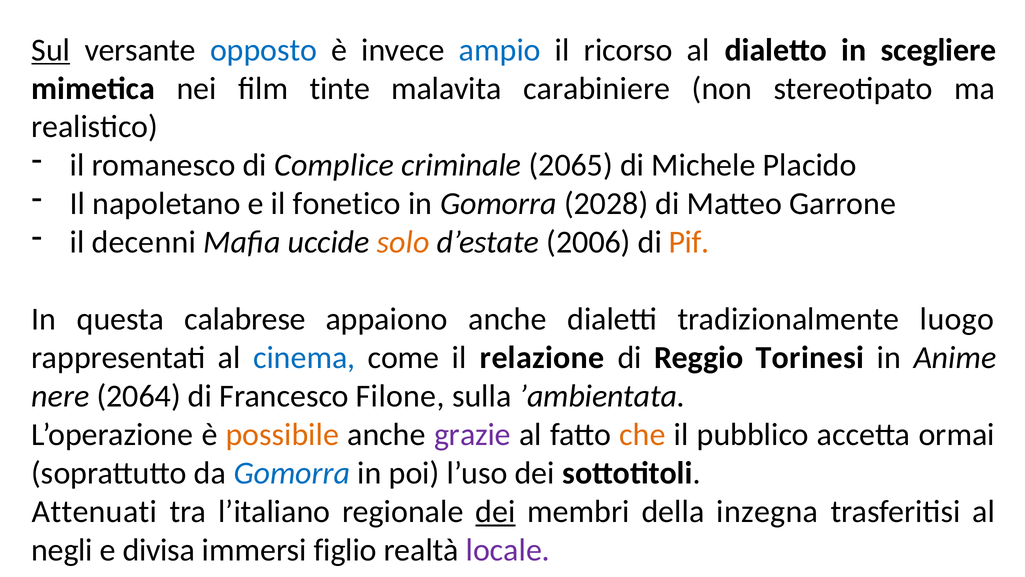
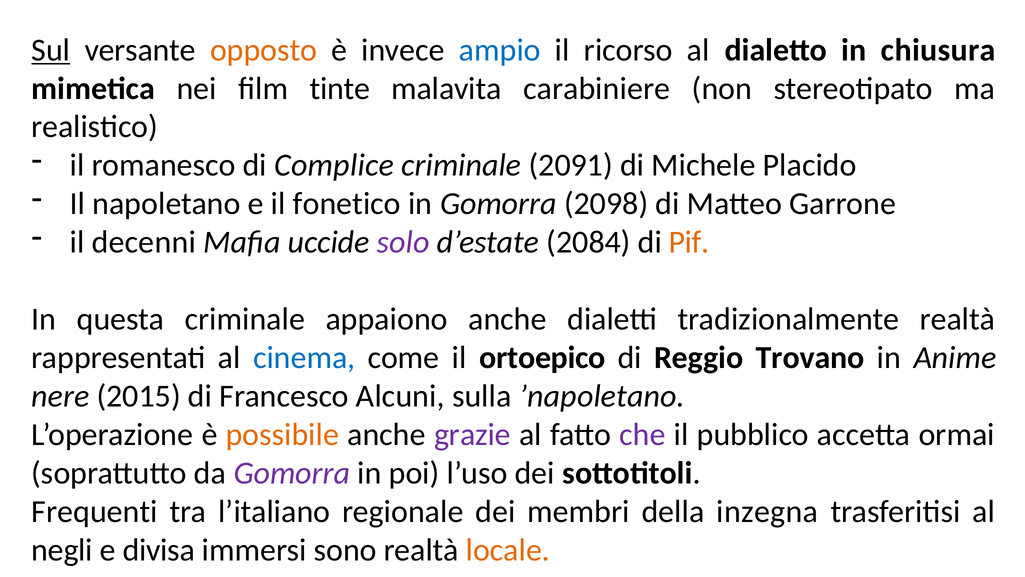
opposto colour: blue -> orange (264, 50)
scegliere: scegliere -> chiusura (938, 50)
2065: 2065 -> 2091 (571, 165)
2028: 2028 -> 2098 (606, 204)
solo colour: orange -> purple (403, 242)
2006: 2006 -> 2084 (589, 242)
questa calabrese: calabrese -> criminale (245, 319)
tradizionalmente luogo: luogo -> realtà (957, 319)
relazione: relazione -> ortoepico (543, 357)
Torinesi: Torinesi -> Trovano (810, 357)
2064: 2064 -> 2015 (139, 396)
Filone: Filone -> Alcuni (400, 396)
’ambientata: ’ambientata -> ’napoletano (602, 396)
che colour: orange -> purple (642, 434)
Gomorra colour: blue -> purple (292, 473)
Attenuati: Attenuati -> Frequenti (95, 511)
dei underline: present -> none (495, 511)
figlio: figlio -> sono (345, 550)
locale colour: purple -> orange (508, 550)
